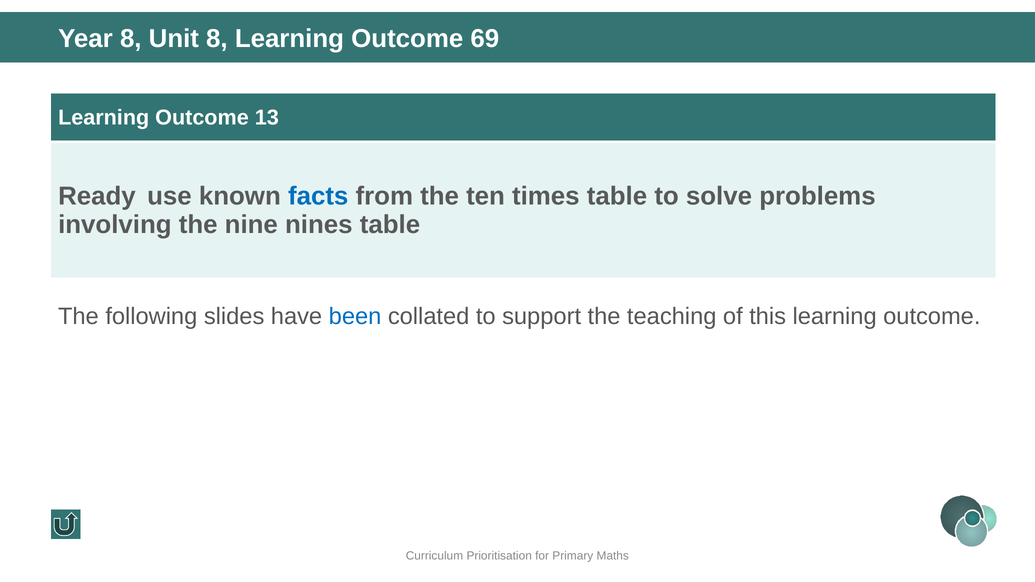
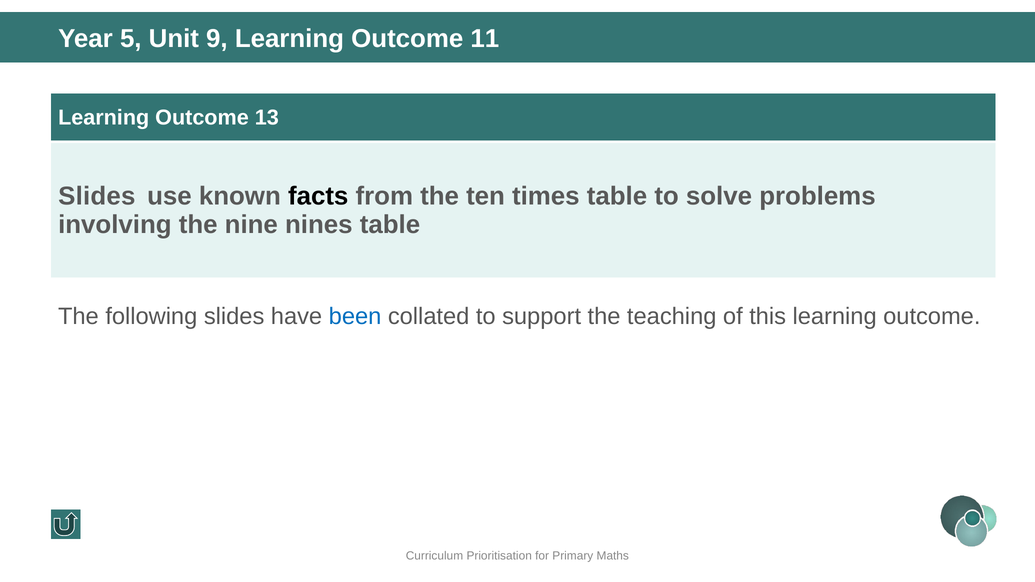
Year 8: 8 -> 5 (131, 39)
Unit 8: 8 -> 9 (217, 39)
69: 69 -> 11 (485, 39)
Ready: Ready -> Slides (97, 196)
facts colour: blue -> black (318, 196)
